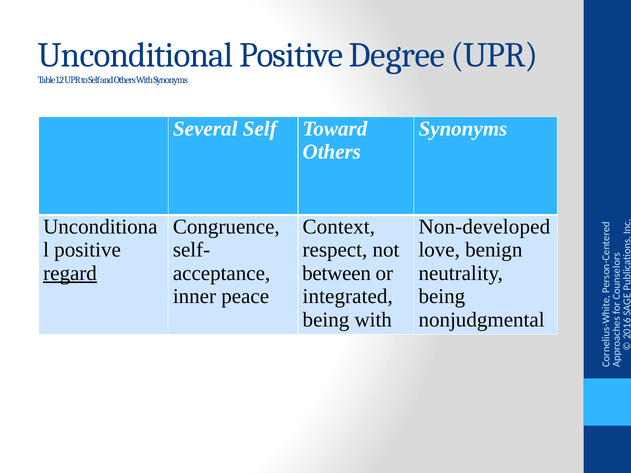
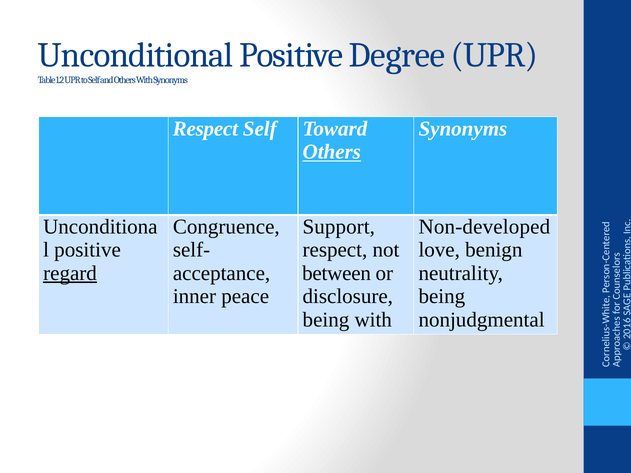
Several: Several -> Respect (205, 129)
Others underline: none -> present (332, 152)
Context: Context -> Support (339, 227)
integrated: integrated -> disclosure (348, 297)
